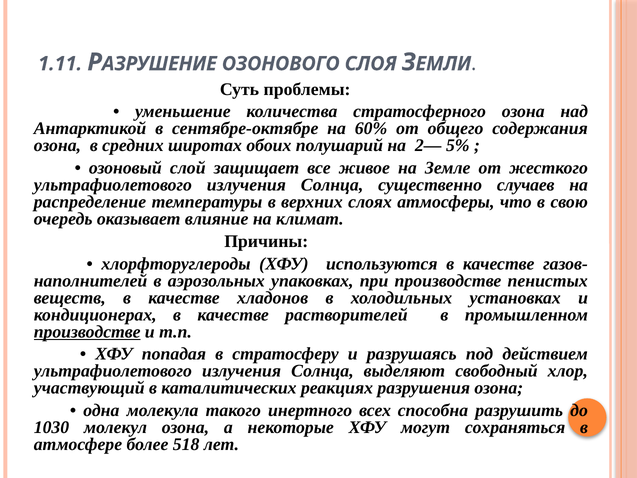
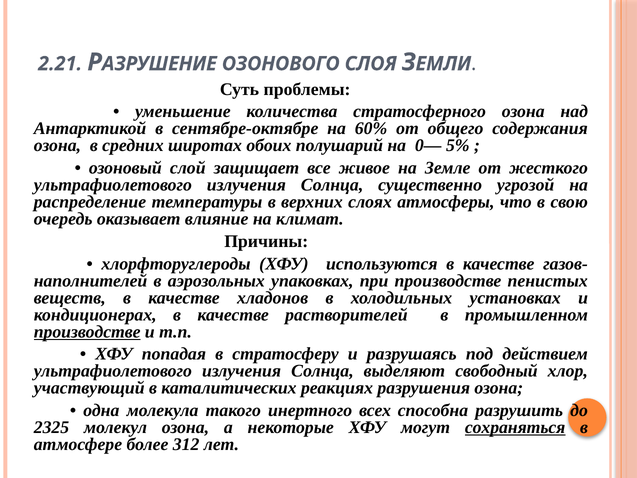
1.11: 1.11 -> 2.21 (60, 64)
2—: 2— -> 0— (428, 146)
случаев: случаев -> угрозой (526, 185)
1030: 1030 -> 2325 (51, 427)
сохраняться underline: none -> present (515, 427)
518: 518 -> 312 (186, 444)
